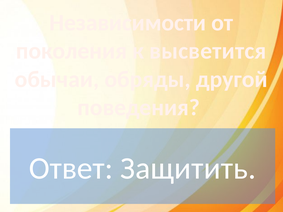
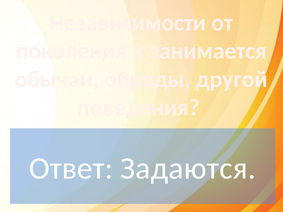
высветится: высветится -> занимается (208, 51)
Защитить: Защитить -> Задаются (188, 168)
